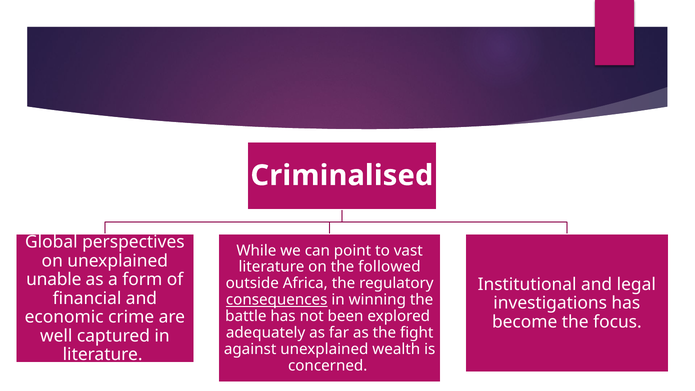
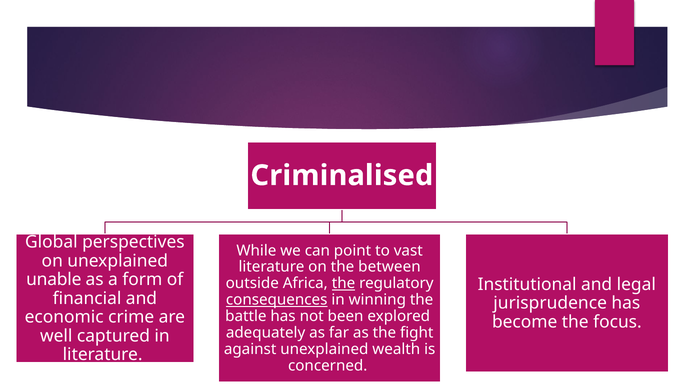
followed: followed -> between (389, 267)
the underline: none -> present (343, 283)
investigations: investigations -> jurisprudence (550, 303)
